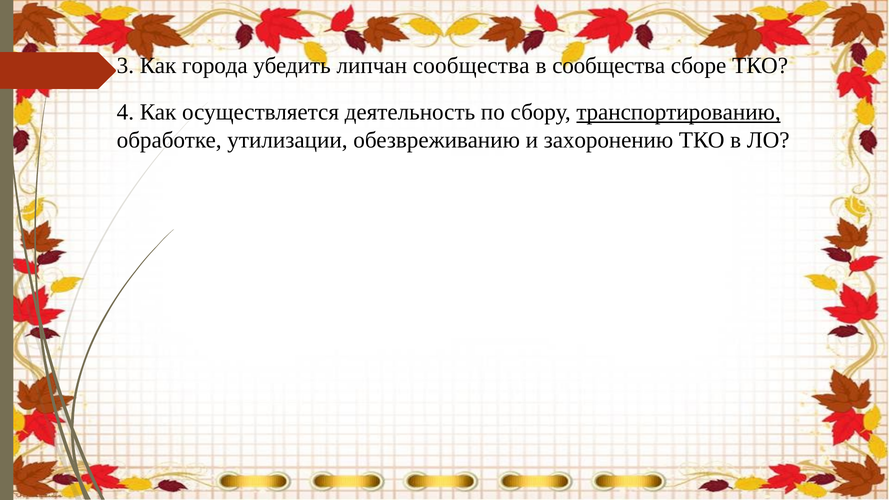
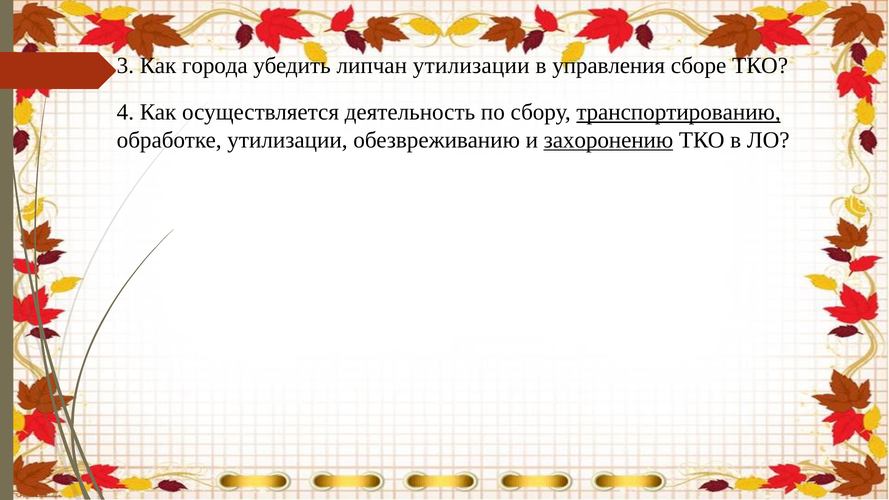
липчан сообщества: сообщества -> утилизации (471, 66)
в сообщества: сообщества -> управления (609, 66)
захоронению underline: none -> present (608, 140)
